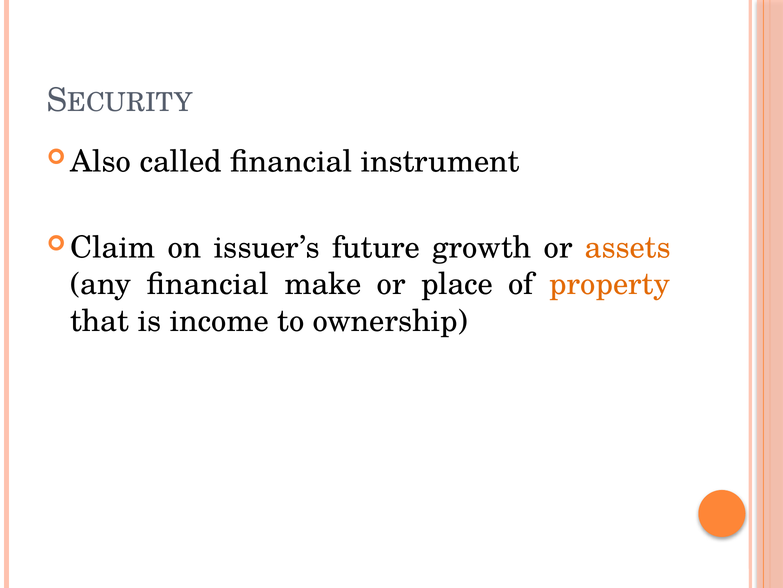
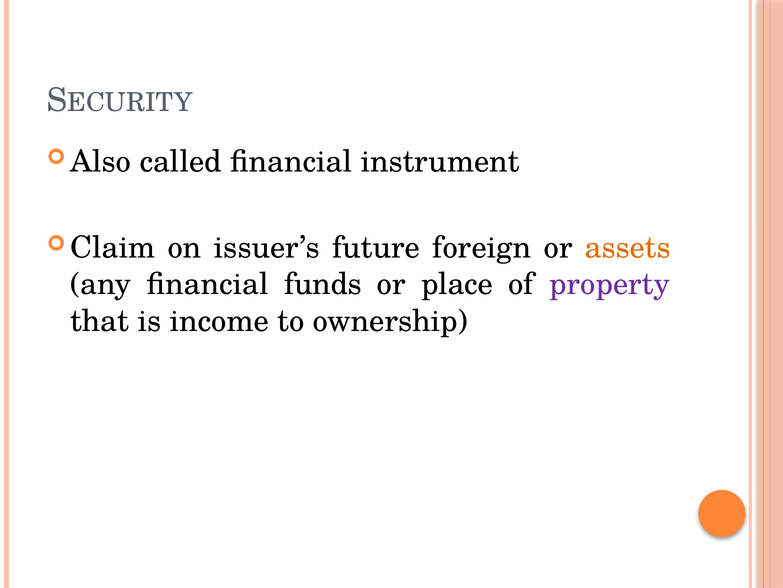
growth: growth -> foreign (482, 247)
make: make -> funds (323, 284)
property colour: orange -> purple (610, 284)
